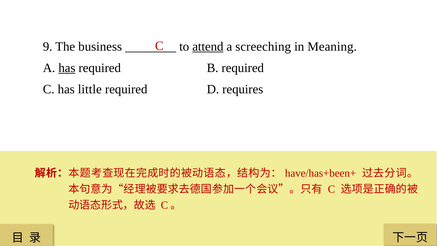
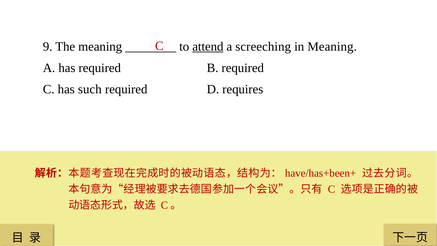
The business: business -> meaning (100, 46)
has underline: present -> none (67, 68)
little: little -> such (90, 89)
